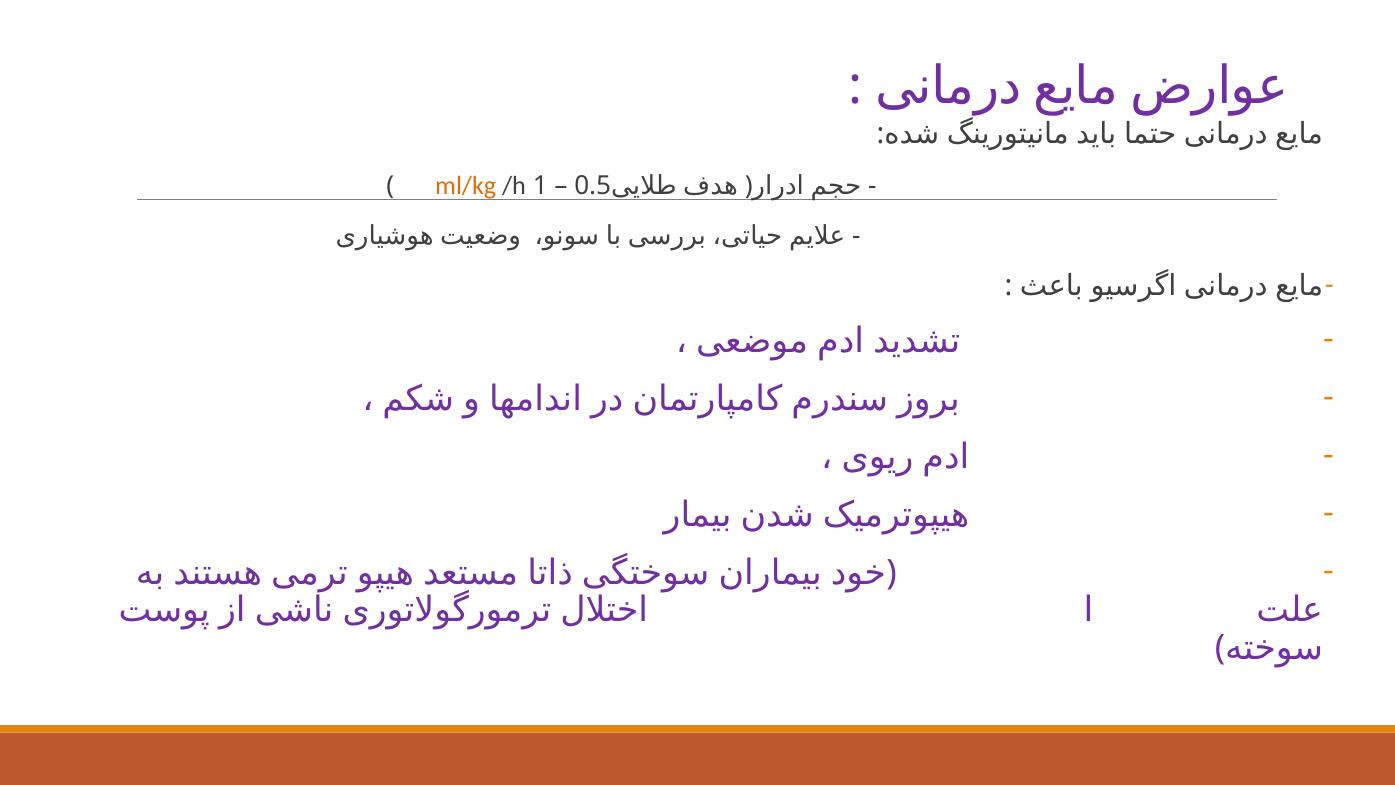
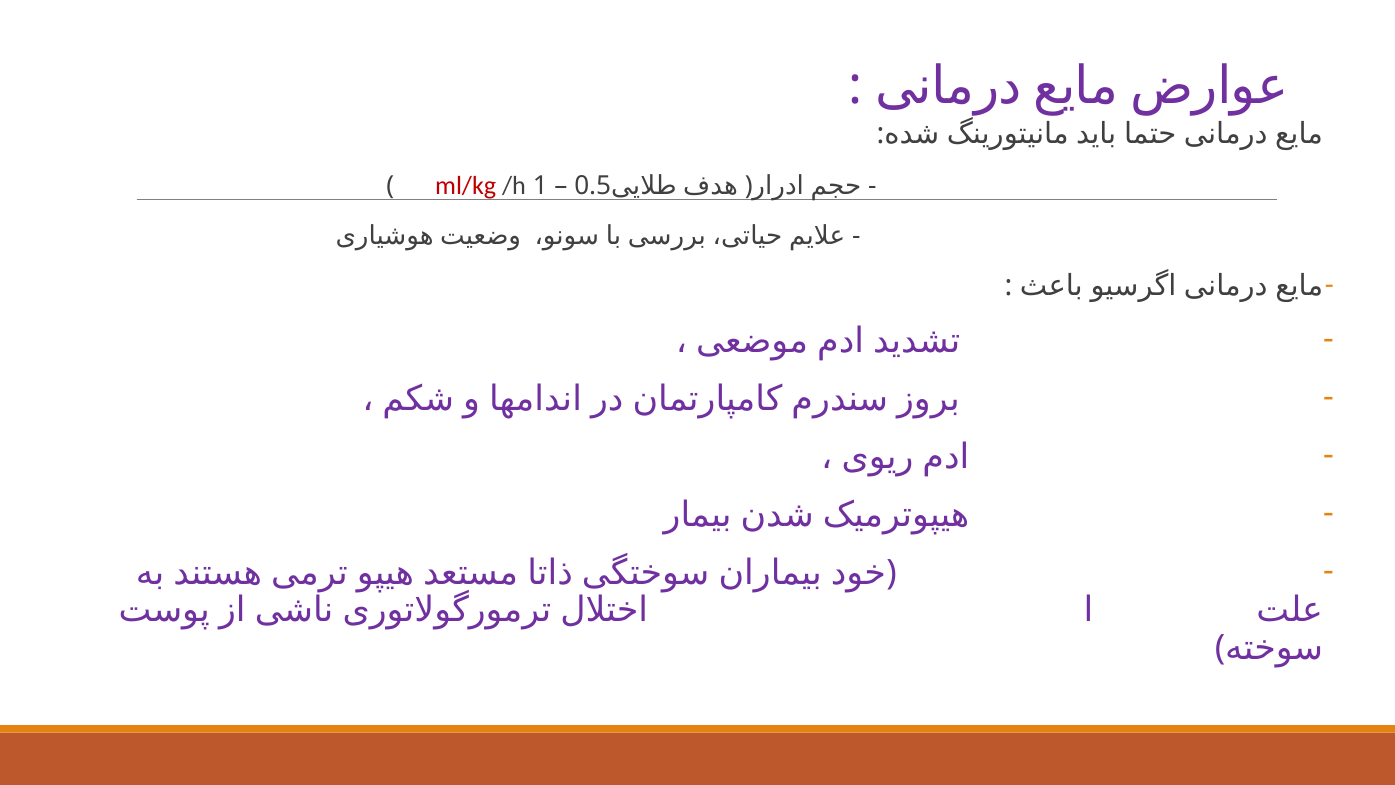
ml/kg colour: orange -> red (466, 186)
